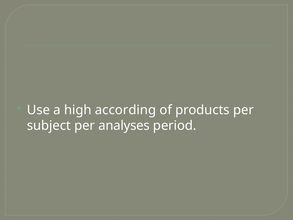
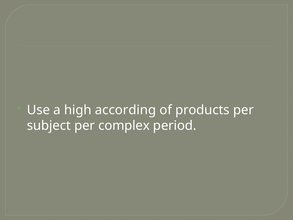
analyses: analyses -> complex (124, 125)
